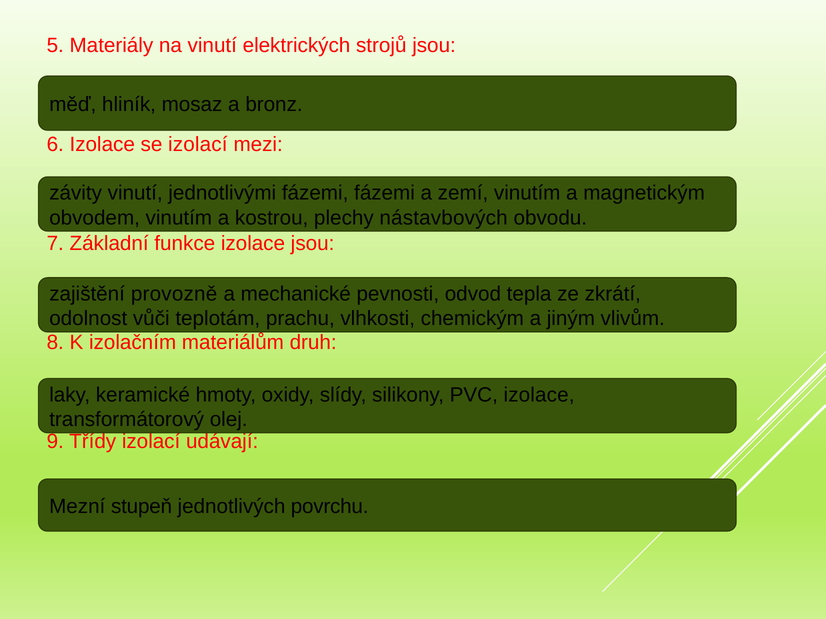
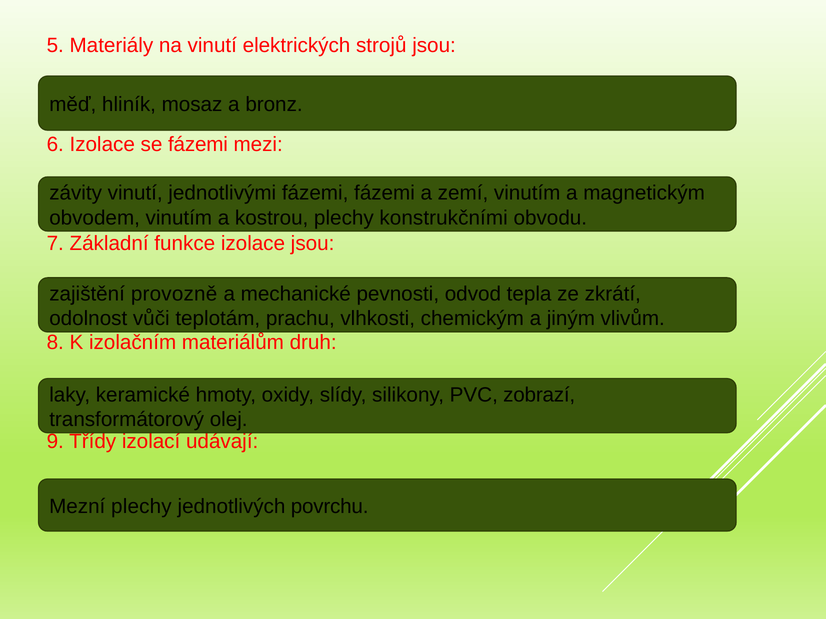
se izolací: izolací -> fázemi (198, 145)
nástavbových: nástavbových -> konstrukčními (444, 218)
PVC izolace: izolace -> zobrazí (539, 395)
Mezní stupeň: stupeň -> plechy (141, 507)
